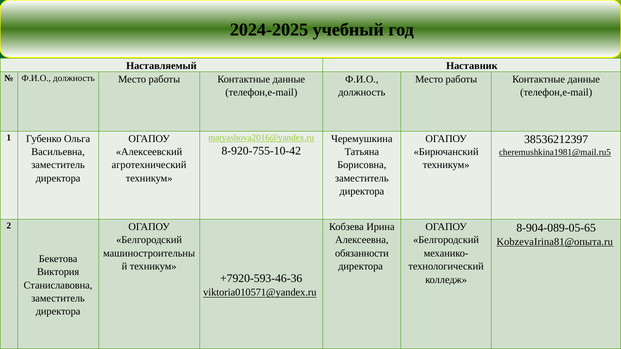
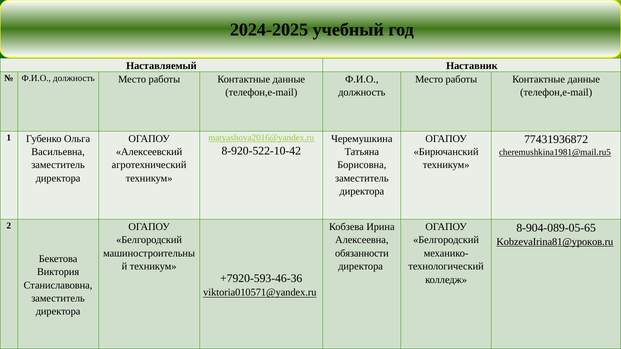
38536212397: 38536212397 -> 77431936872 (556, 140)
8-920-755-10-42: 8-920-755-10-42 -> 8-920-522-10-42 (261, 151)
KobzevaIrina81@опыта.ru: KobzevaIrina81@опыта.ru -> KobzevaIrina81@уроков.ru (555, 242)
